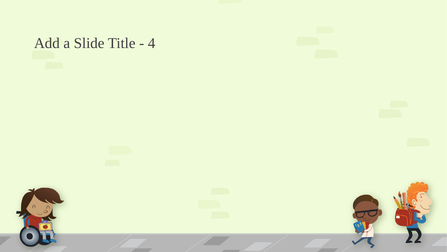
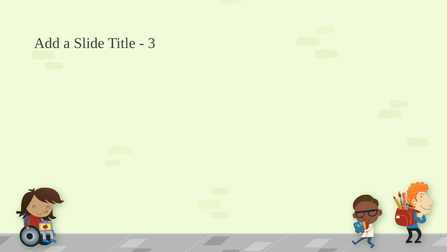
4: 4 -> 3 (152, 43)
